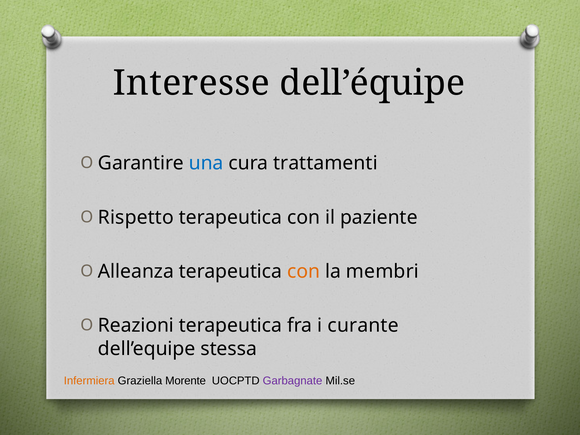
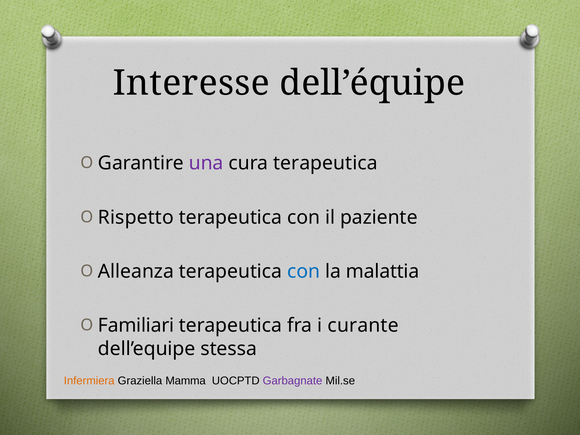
una colour: blue -> purple (206, 163)
cura trattamenti: trattamenti -> terapeutica (325, 163)
con colour: orange -> blue (304, 271)
membri: membri -> malattia (383, 271)
Reazioni: Reazioni -> Familiari (136, 326)
Morente: Morente -> Mamma (186, 381)
